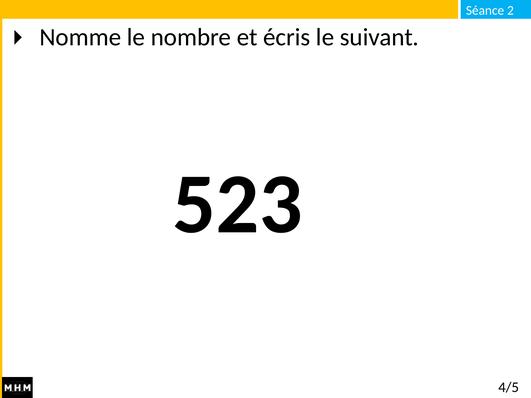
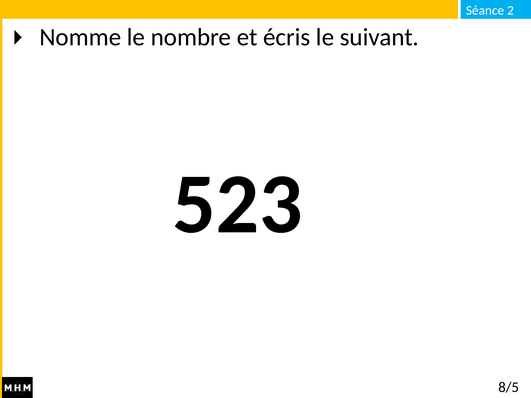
4/5: 4/5 -> 8/5 (509, 387)
